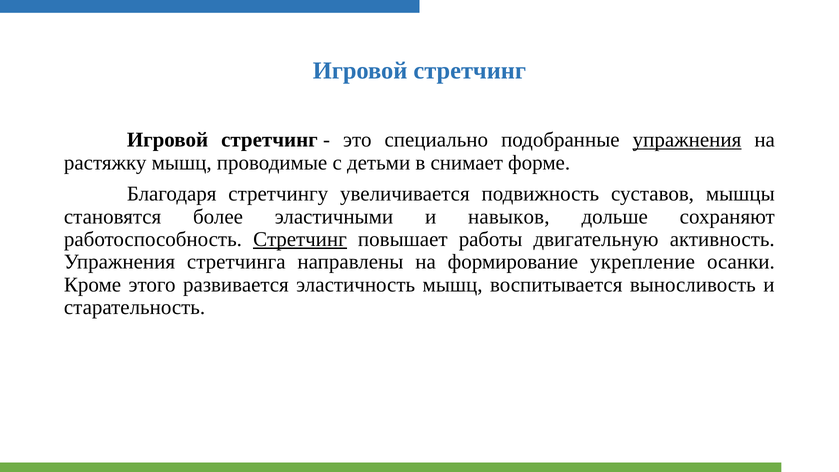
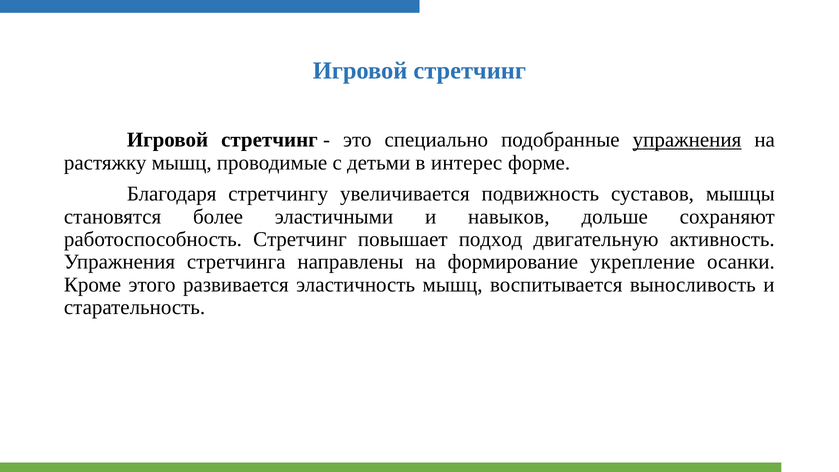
снимает: снимает -> интерес (467, 163)
Стретчинг underline: present -> none (300, 239)
работы: работы -> подход (491, 239)
